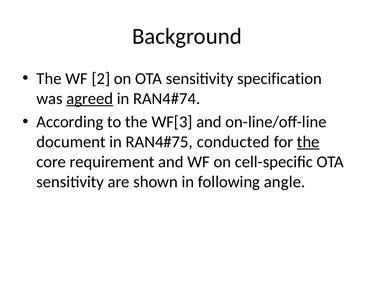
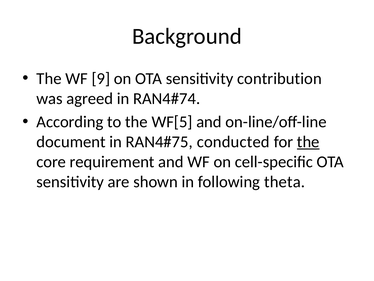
2: 2 -> 9 (101, 78)
specification: specification -> contribution (279, 78)
agreed underline: present -> none (90, 98)
WF[3: WF[3 -> WF[5 (172, 122)
angle: angle -> theta (285, 182)
